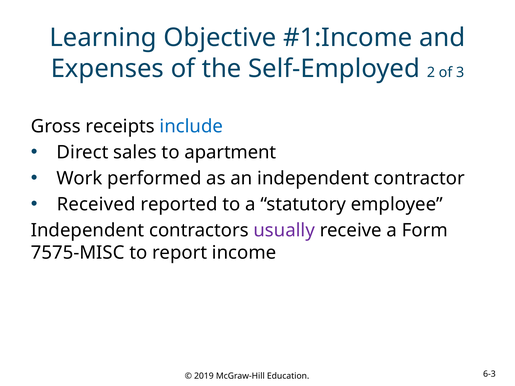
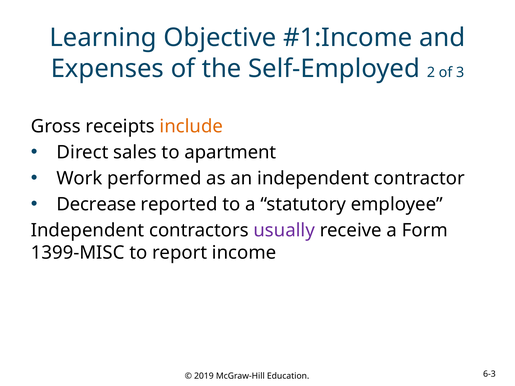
include colour: blue -> orange (191, 127)
Received: Received -> Decrease (96, 205)
7575-MISC: 7575-MISC -> 1399-MISC (78, 253)
